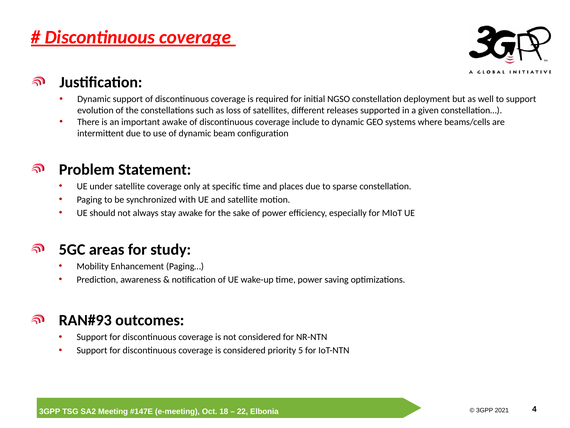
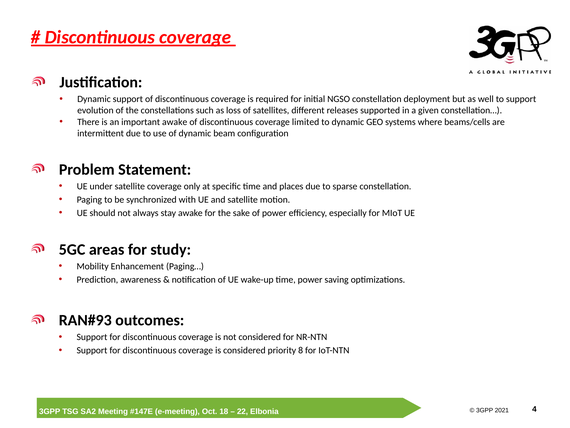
include: include -> limited (306, 122)
5: 5 -> 8 (301, 350)
